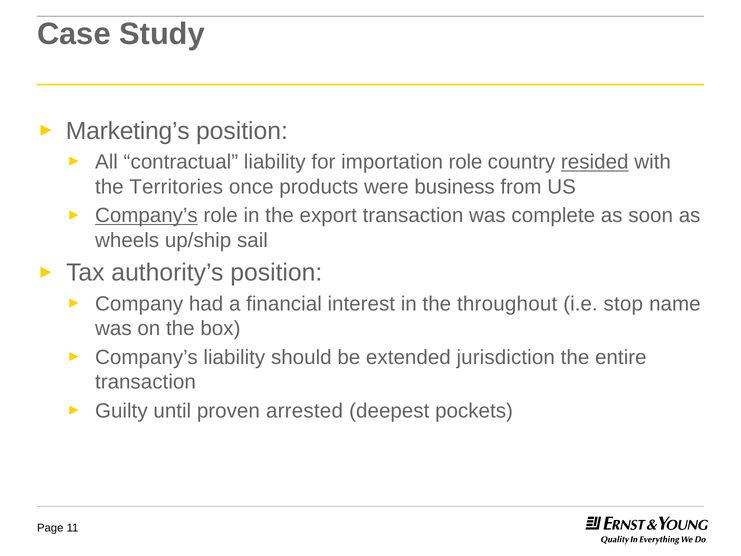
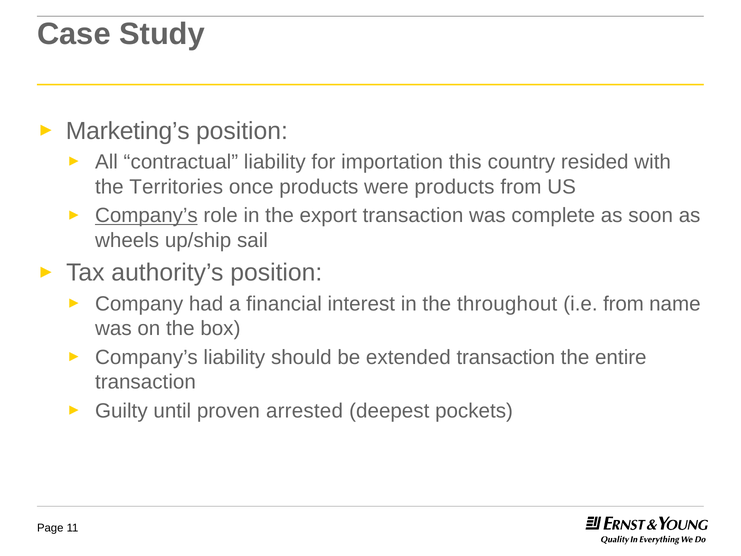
importation role: role -> this (465, 162)
resided underline: present -> none (595, 162)
were business: business -> products (454, 187)
i.e stop: stop -> from (624, 304)
extended jurisdiction: jurisdiction -> transaction (506, 357)
